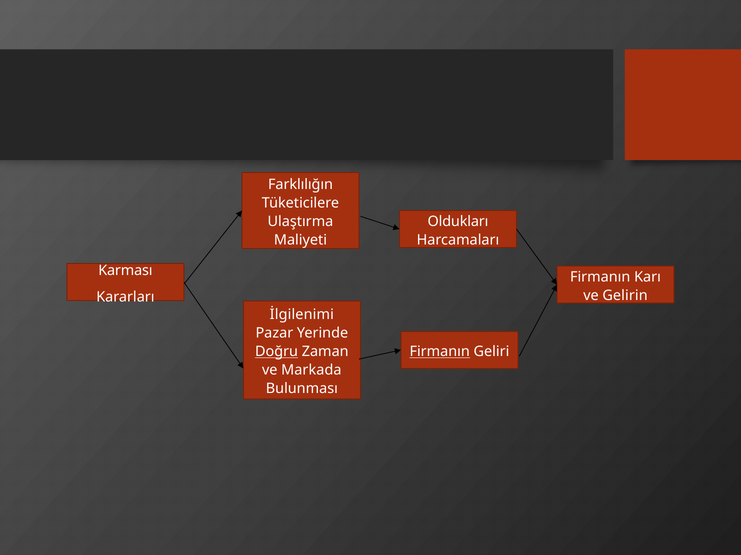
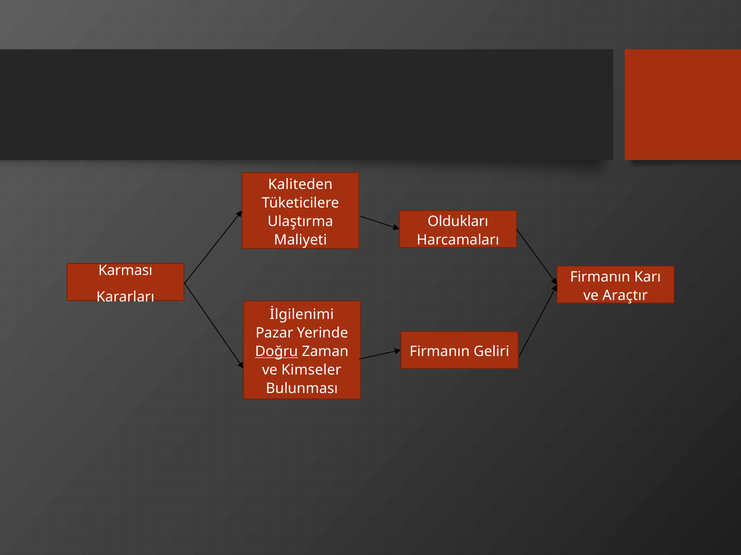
Farklılığın: Farklılığın -> Kaliteden (300, 185)
Gelirin: Gelirin -> Araçtır (625, 296)
Firmanın underline: present -> none (440, 352)
Markada: Markada -> Kimseler (311, 371)
